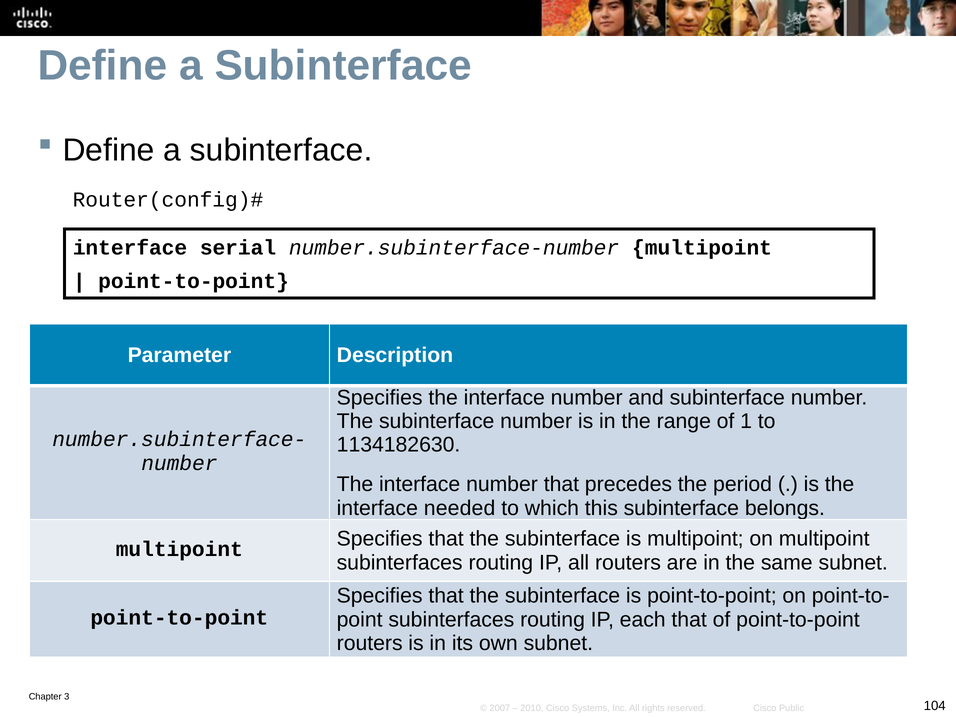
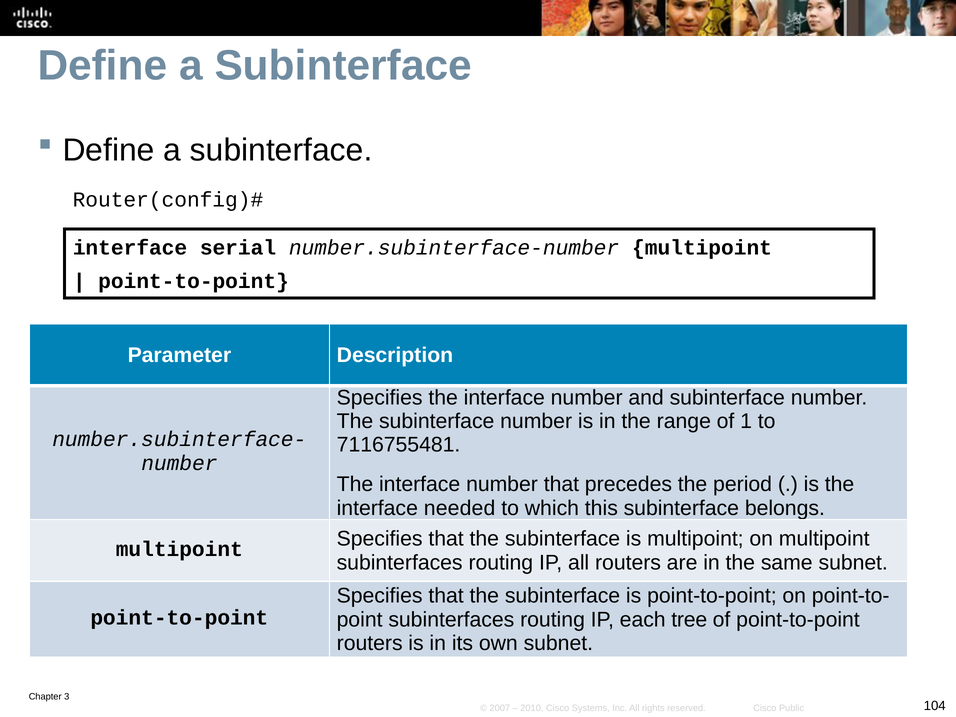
1134182630: 1134182630 -> 7116755481 (399, 445)
each that: that -> tree (689, 620)
